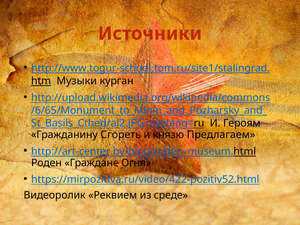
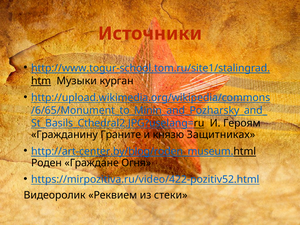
Сгореть: Сгореть -> Граните (121, 135)
Предлагаем: Предлагаем -> Защитниках (221, 135)
среде: среде -> стеки (171, 195)
